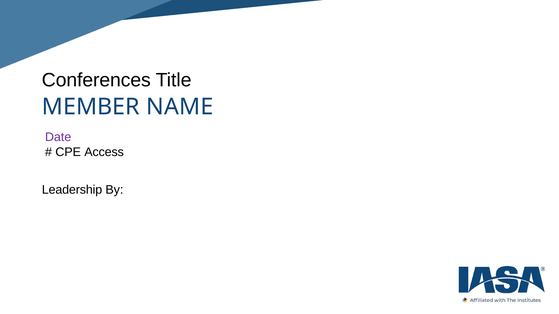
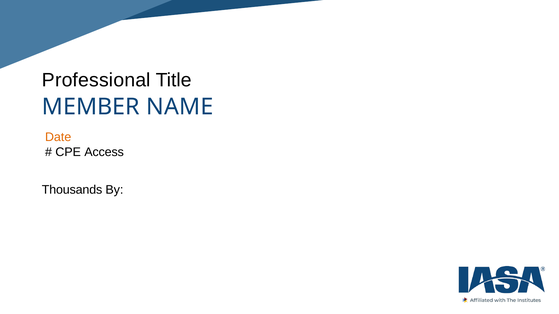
Conferences: Conferences -> Professional (96, 80)
Date colour: purple -> orange (58, 137)
Leadership: Leadership -> Thousands (72, 190)
